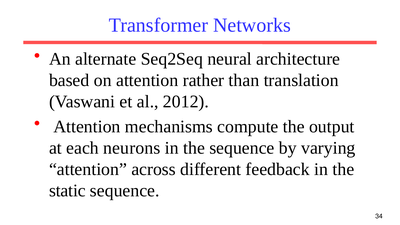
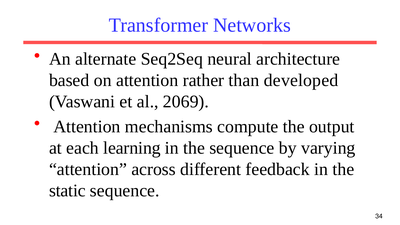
translation: translation -> developed (301, 80)
2012: 2012 -> 2069 (186, 102)
neurons: neurons -> learning (132, 148)
